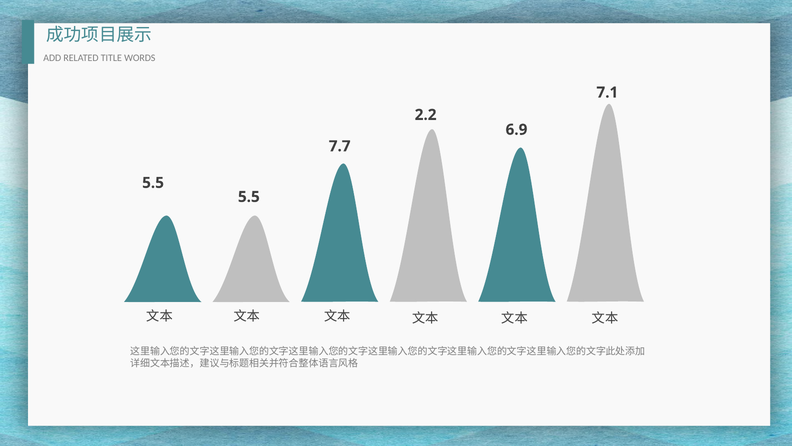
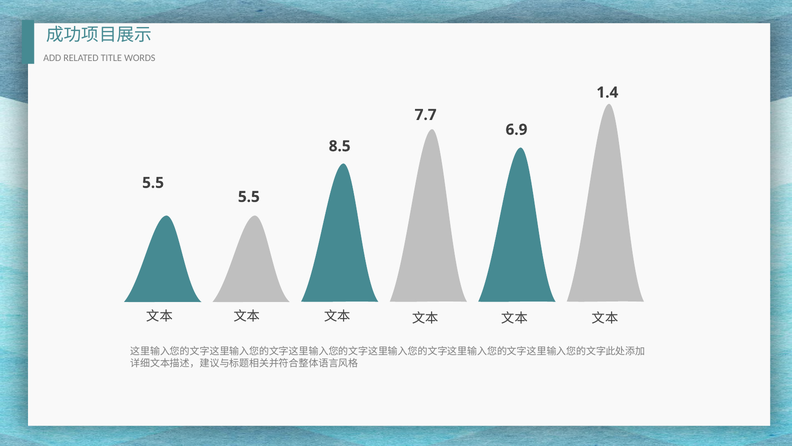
7.1: 7.1 -> 1.4 (607, 92)
2.2: 2.2 -> 7.7 (426, 115)
7.7: 7.7 -> 8.5 (340, 146)
